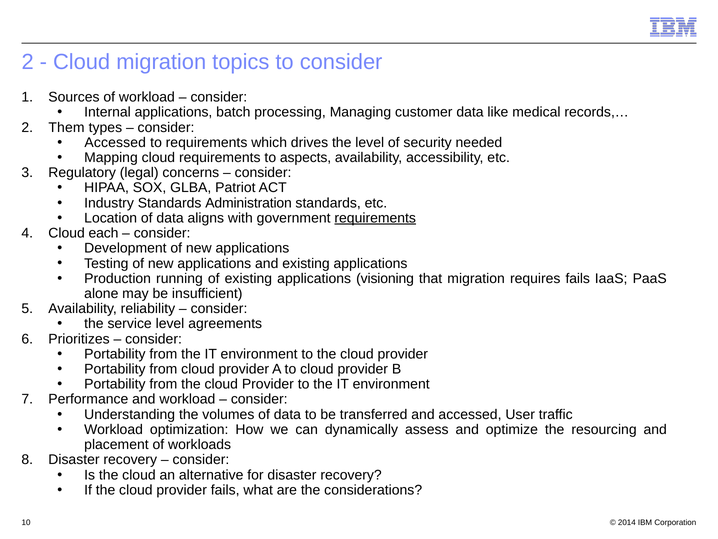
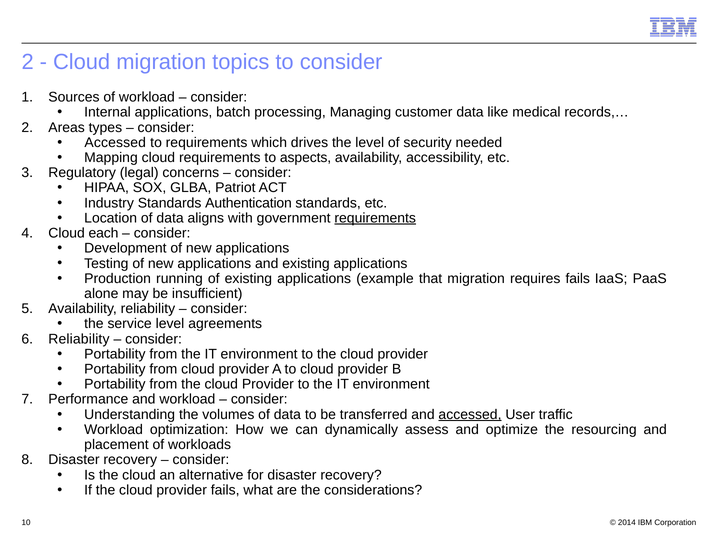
Them: Them -> Areas (67, 127)
Administration: Administration -> Authentication (249, 203)
visioning: visioning -> example (385, 278)
Prioritizes: Prioritizes -> Reliability (79, 339)
accessed underline: none -> present (470, 414)
